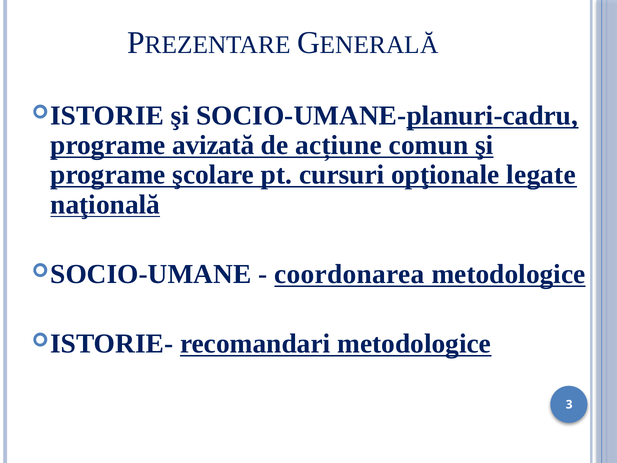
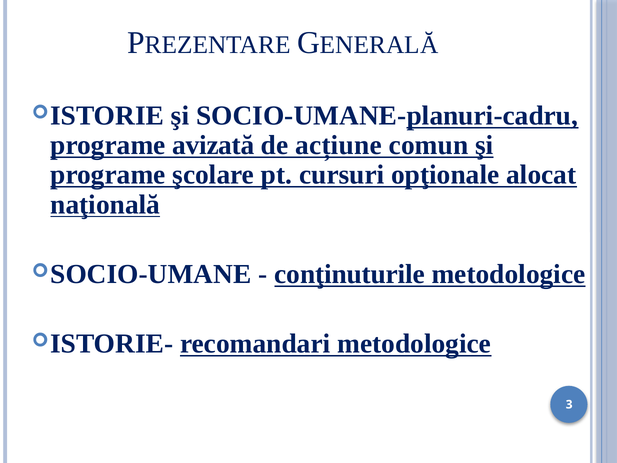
legate: legate -> alocat (541, 175)
coordonarea: coordonarea -> conţinuturile (350, 274)
